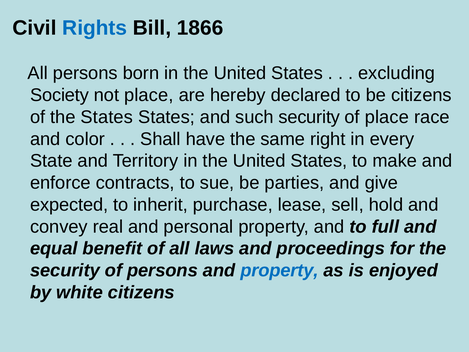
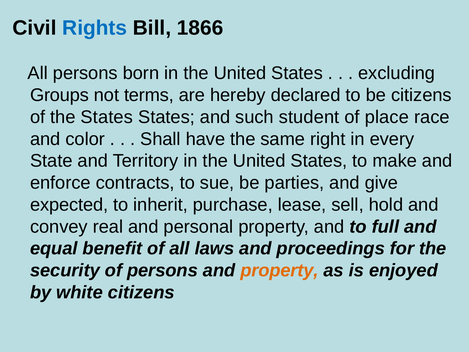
Society: Society -> Groups (60, 95)
not place: place -> terms (149, 95)
such security: security -> student (309, 117)
property colour: blue -> orange (279, 270)
